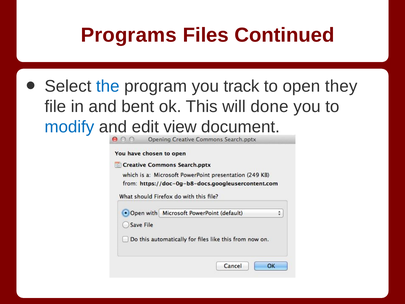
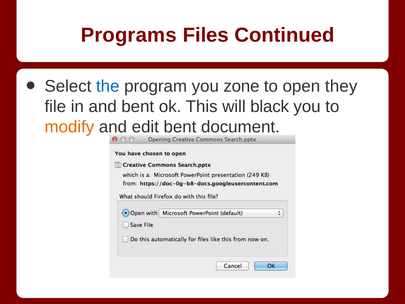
track: track -> zone (241, 86)
done: done -> black (270, 106)
modify colour: blue -> orange (69, 127)
edit view: view -> bent (180, 127)
